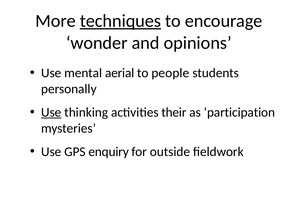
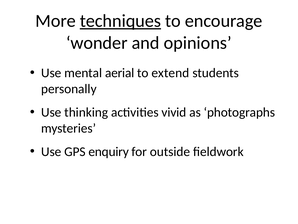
people: people -> extend (170, 73)
Use underline: present -> none (51, 112)
their: their -> vivid (174, 112)
participation: participation -> photographs (239, 112)
